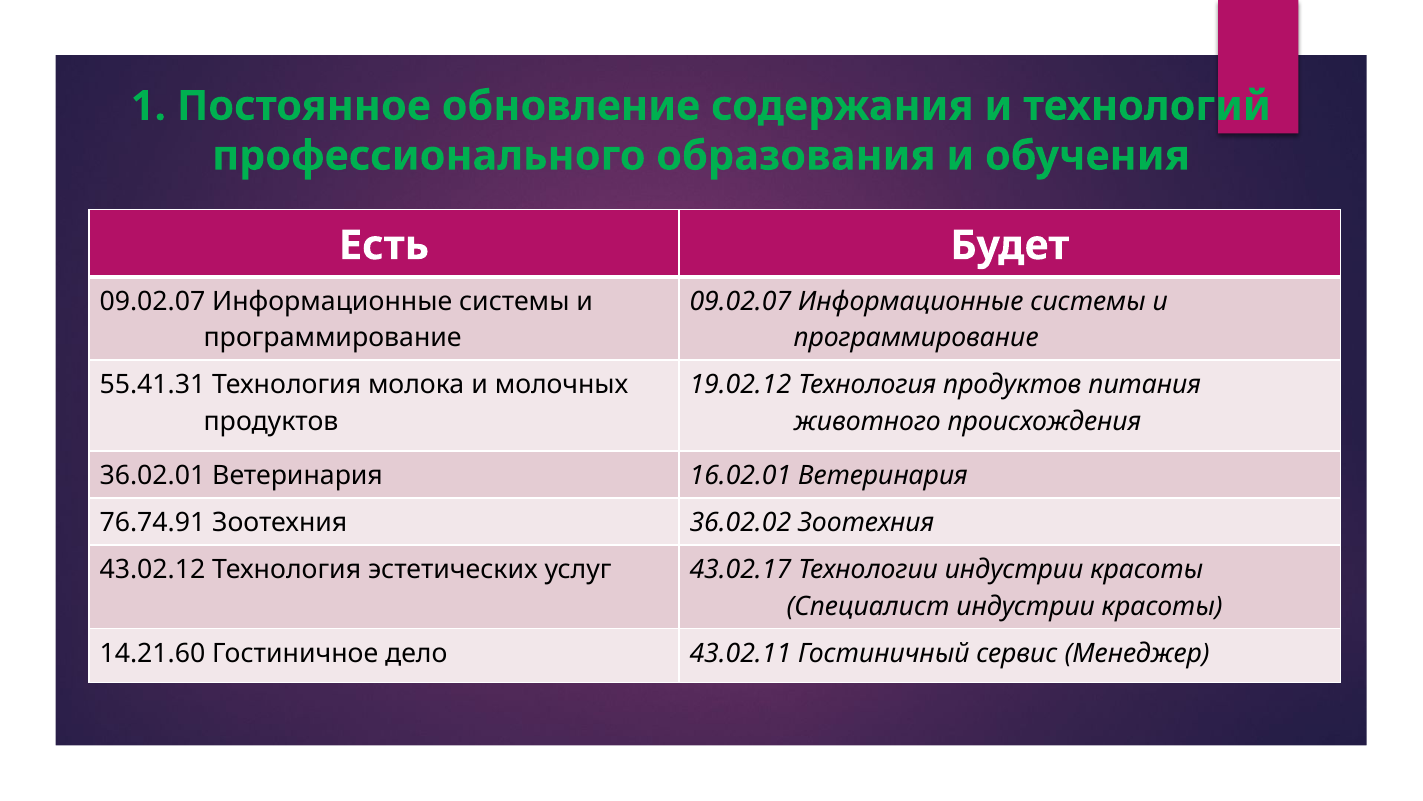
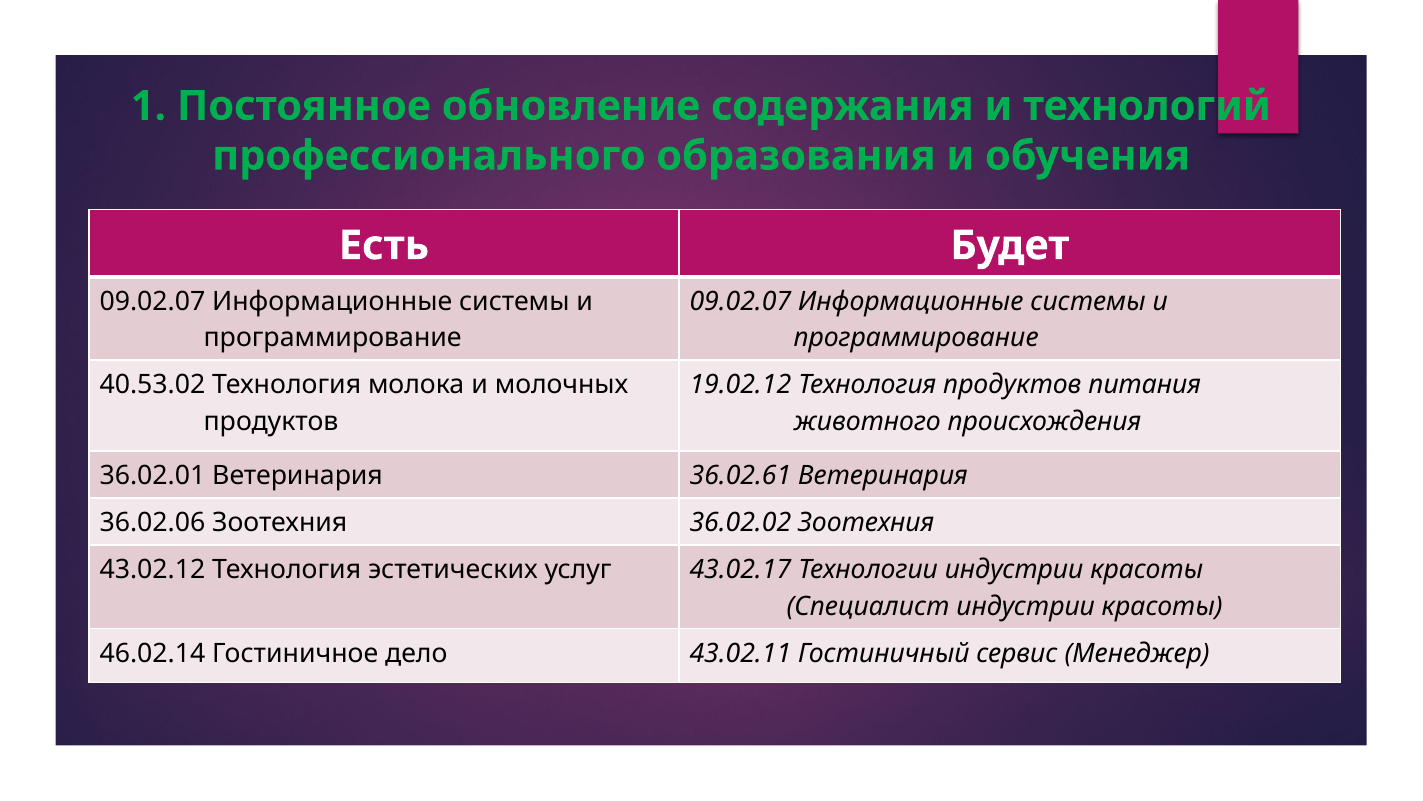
55.41.31: 55.41.31 -> 40.53.02 (152, 385)
16.02.01: 16.02.01 -> 36.02.61 (740, 476)
76.74.91: 76.74.91 -> 36.02.06 (152, 523)
14.21.60: 14.21.60 -> 46.02.14 (152, 653)
